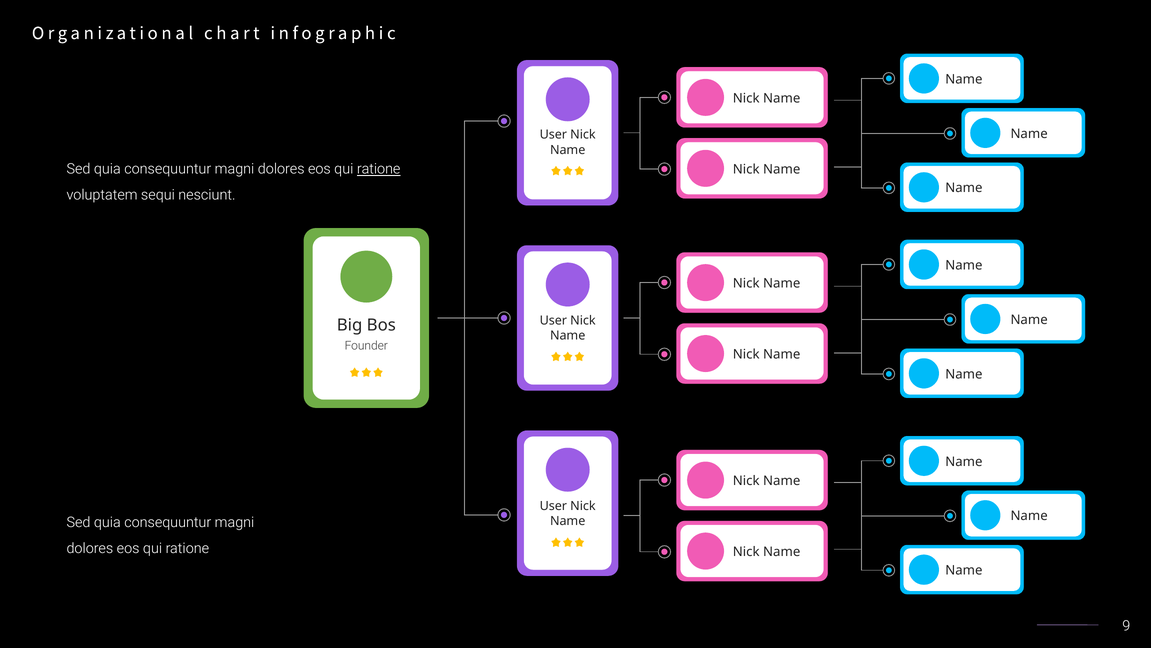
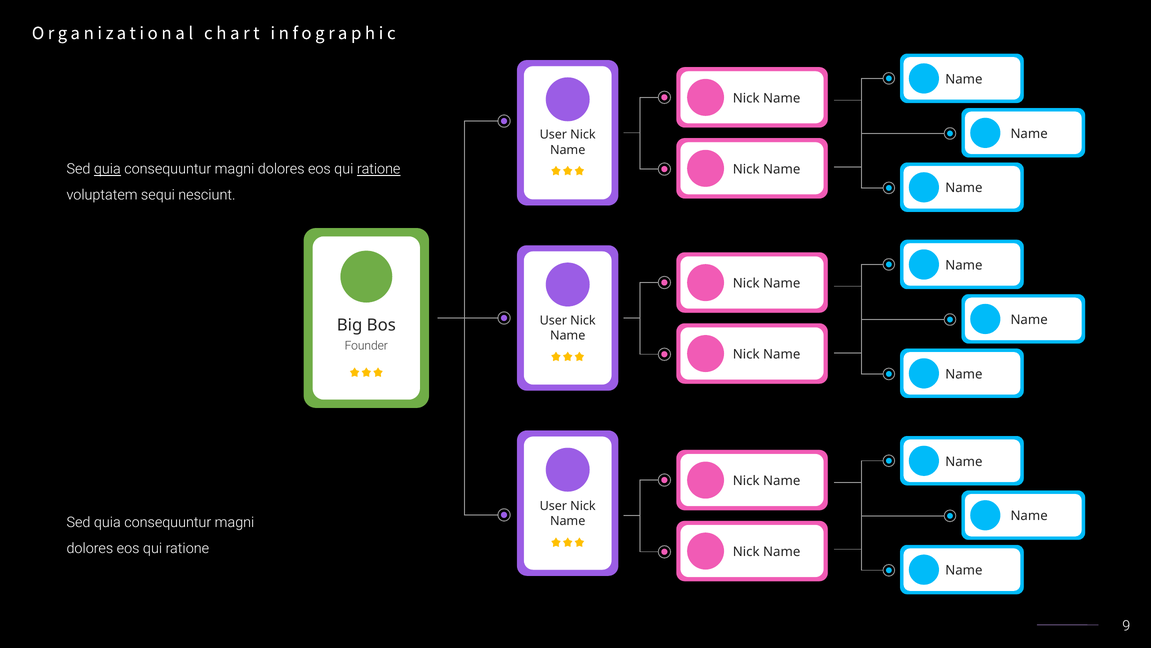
quia underline: none -> present (107, 169)
